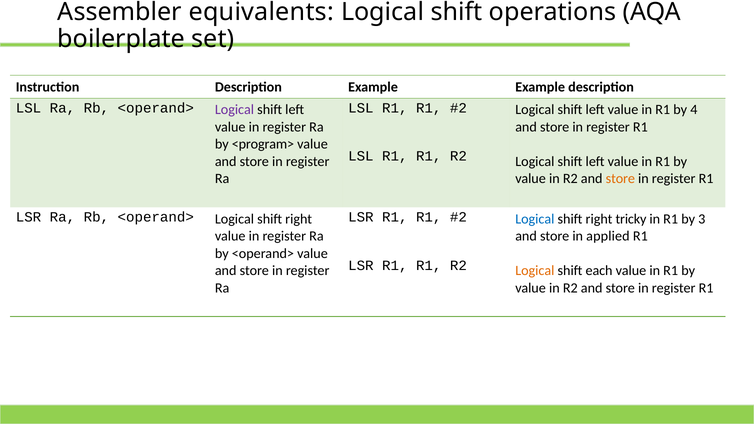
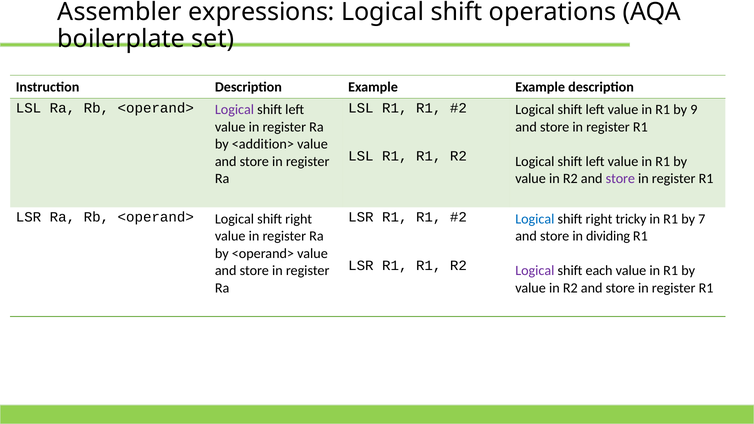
equivalents: equivalents -> expressions (262, 12)
4: 4 -> 9 (694, 110)
<program>: <program> -> <addition> (263, 144)
store colour: orange -> purple (620, 179)
3: 3 -> 7 (702, 219)
applied: applied -> dividing (608, 236)
Logical colour: orange -> purple (535, 271)
